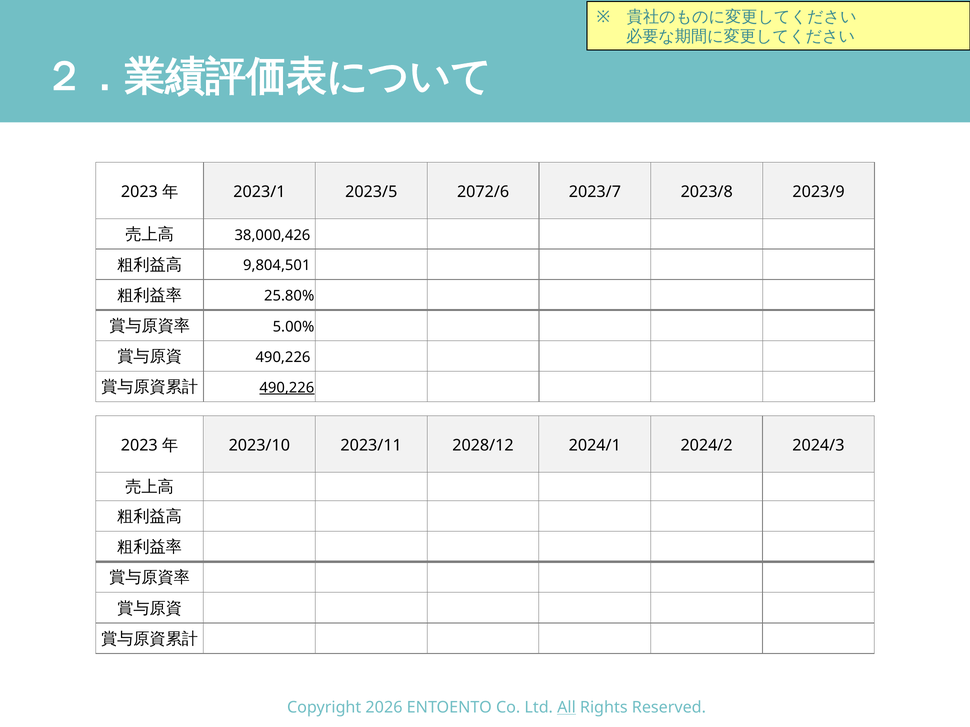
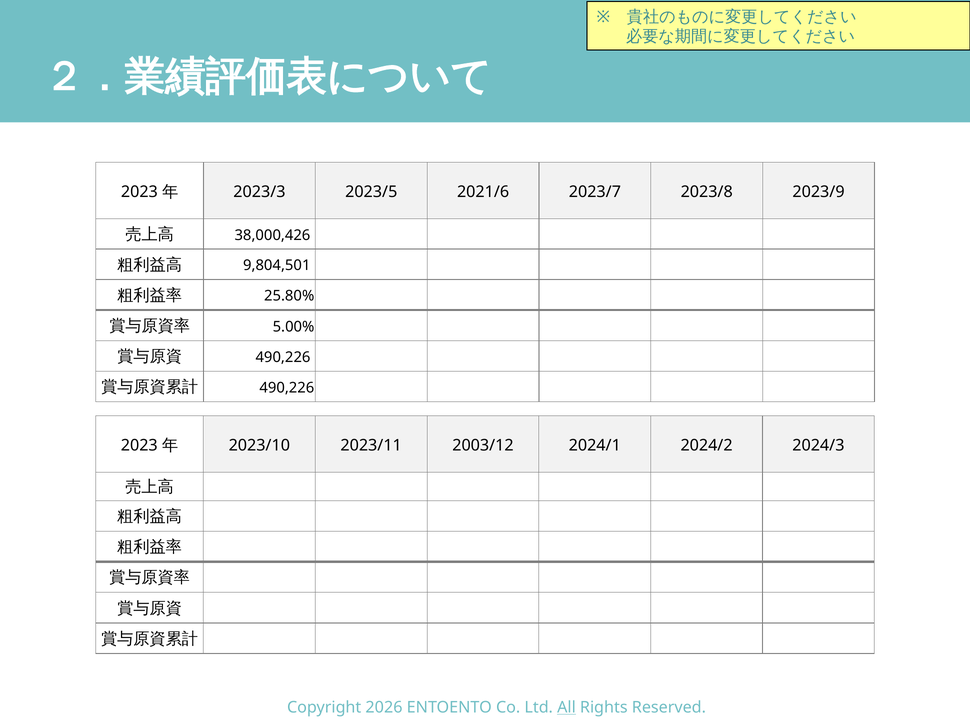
2023/1: 2023/1 -> 2023/3 (259, 192)
2072/6: 2072/6 -> 2021/6 (483, 192)
490,226 underline: present -> none (287, 388)
2028/12: 2028/12 -> 2003/12 (483, 446)
